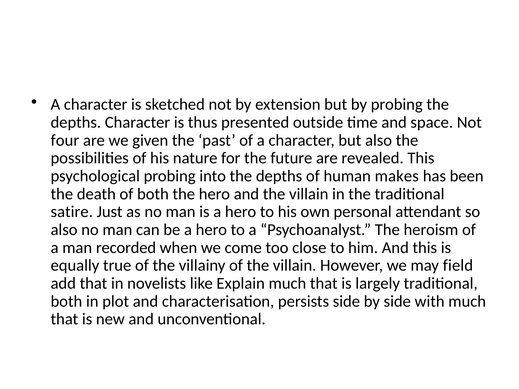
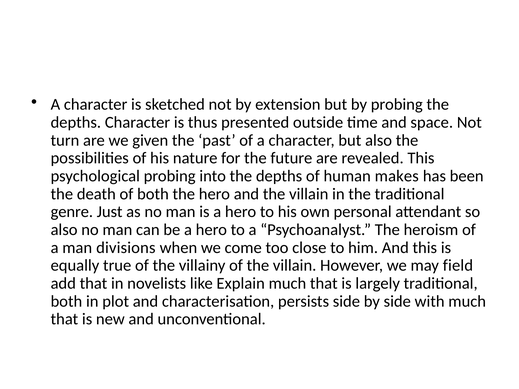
four: four -> turn (65, 140)
satire: satire -> genre (72, 212)
recorded: recorded -> divisions (126, 248)
